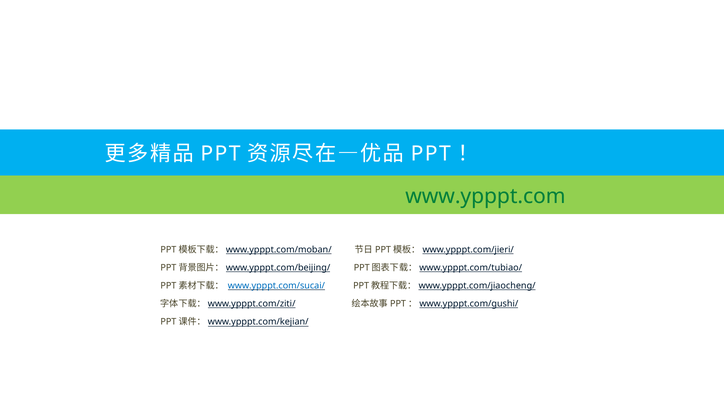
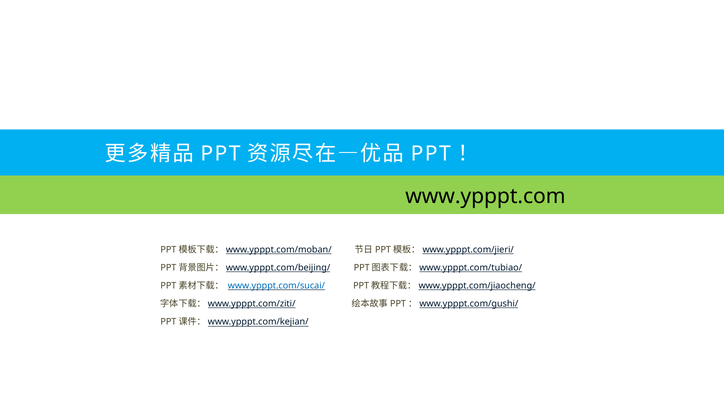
www.ypppt.com colour: green -> black (485, 196)
